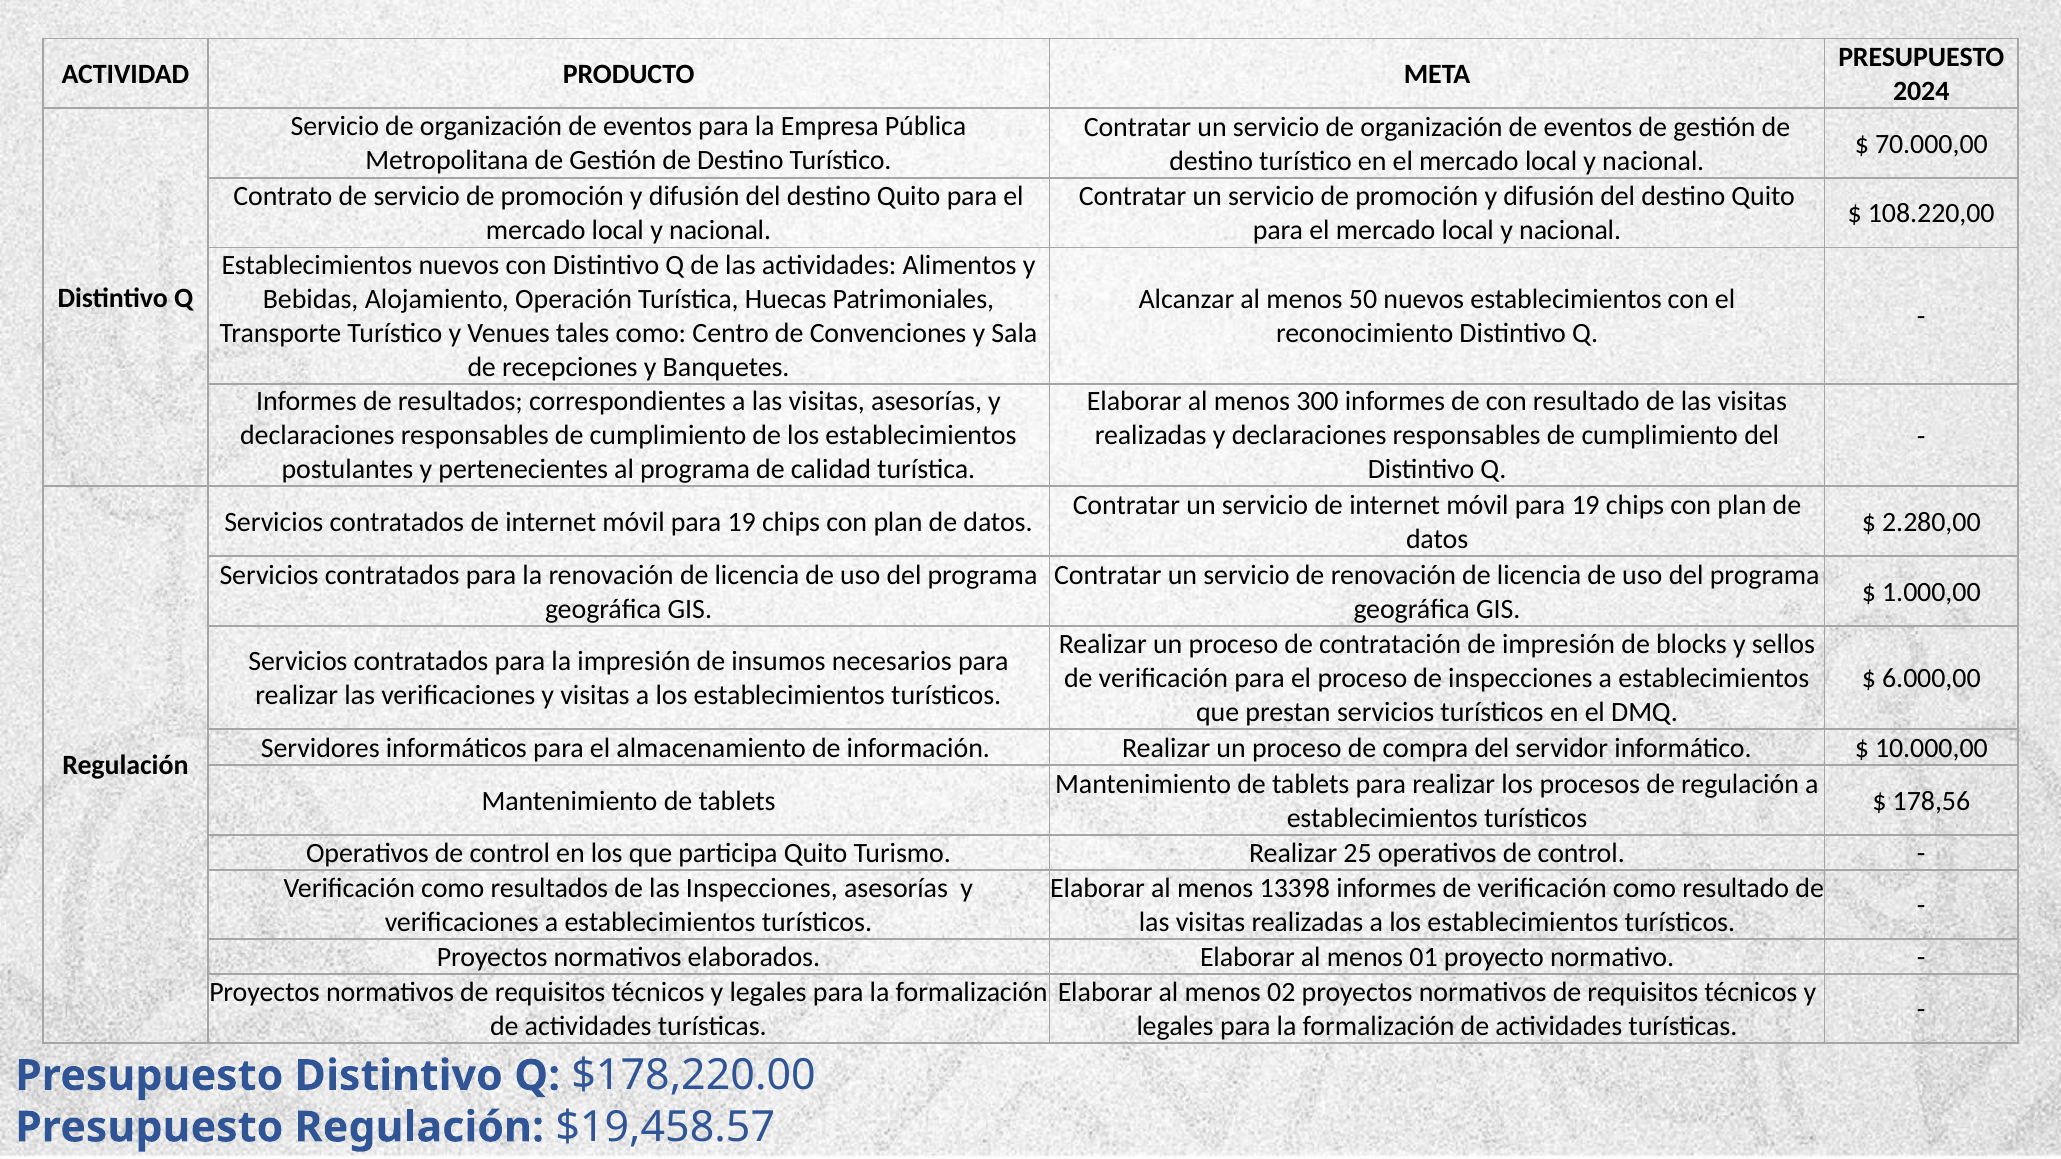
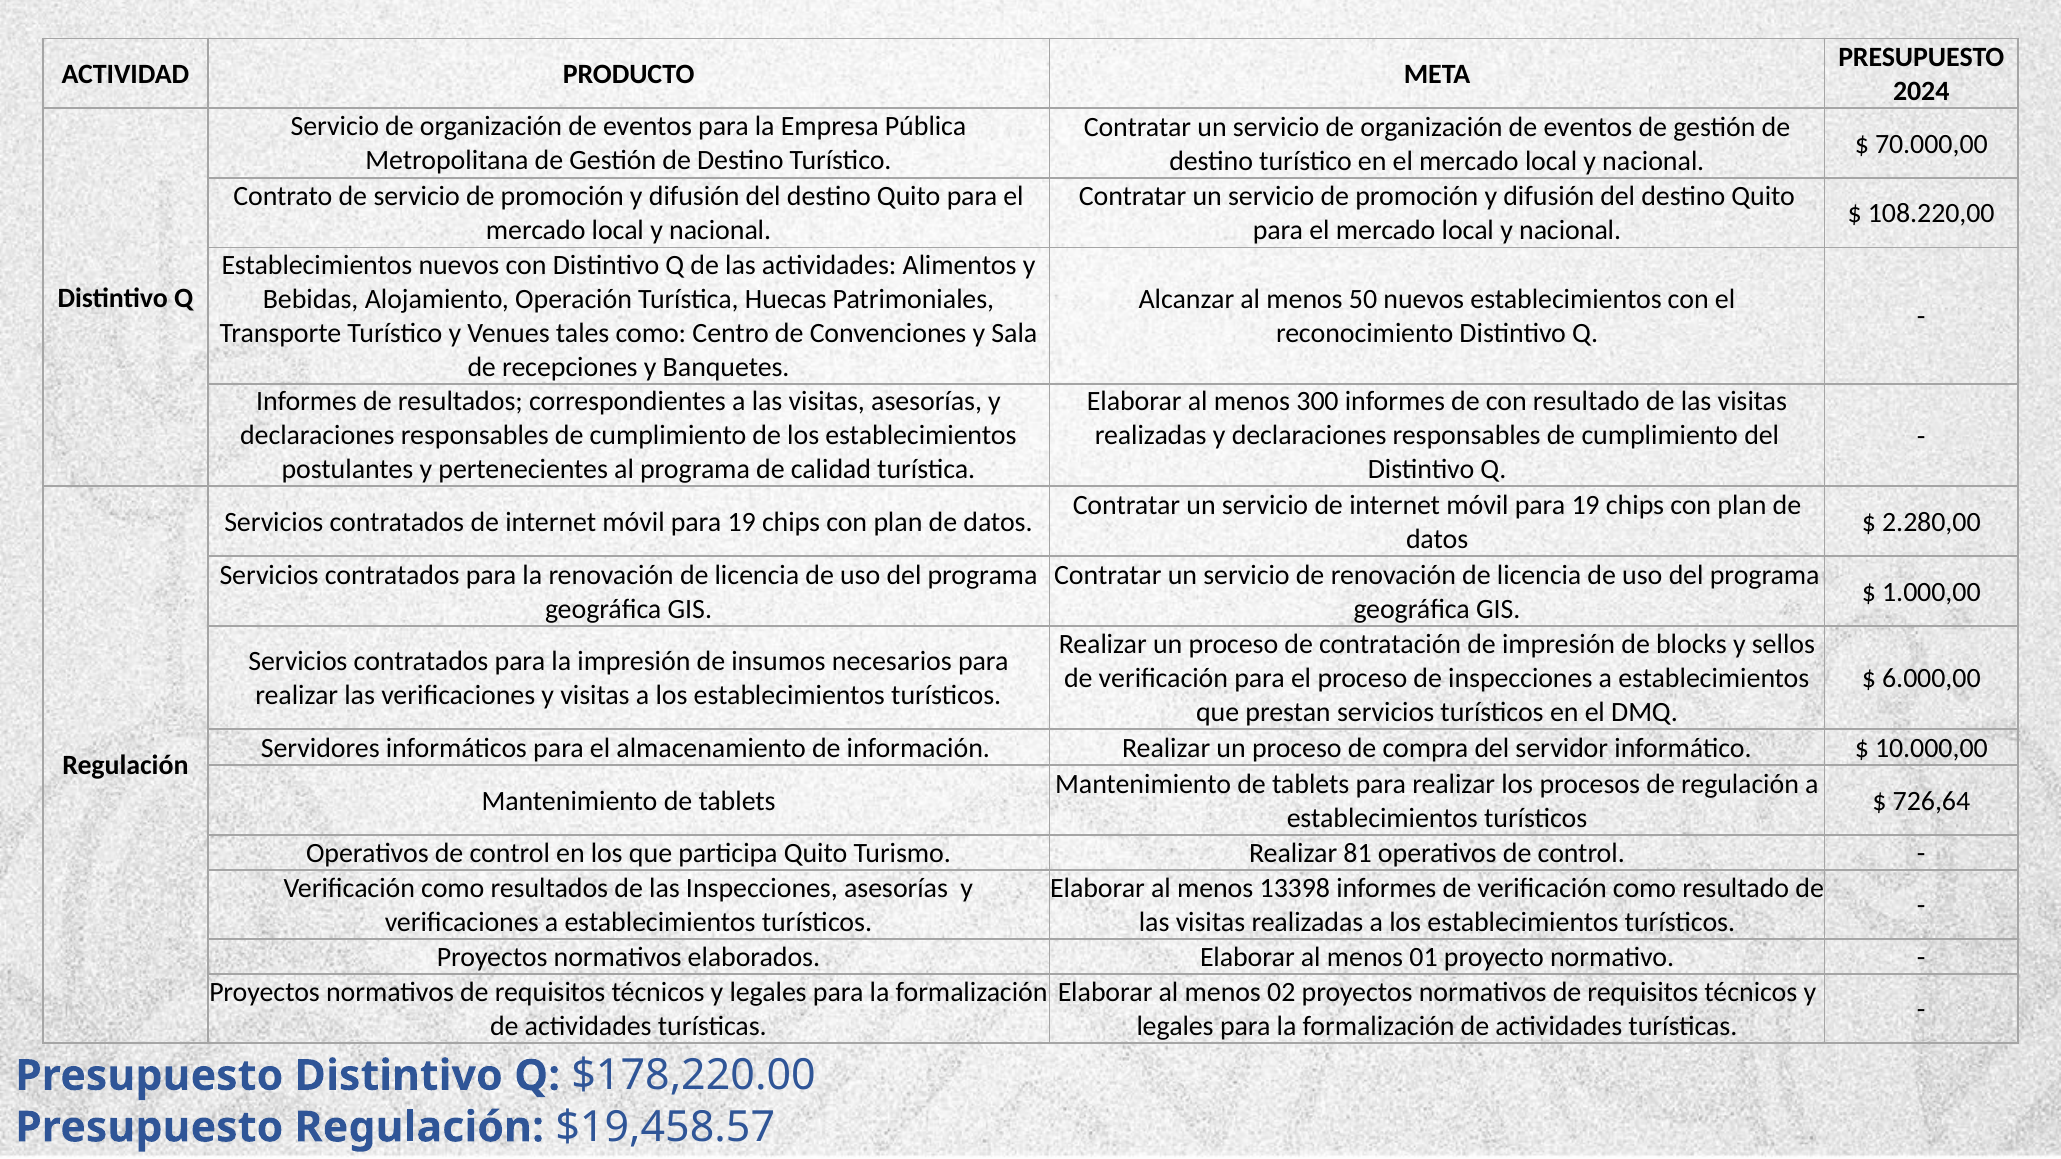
178,56: 178,56 -> 726,64 (1931, 801)
25: 25 -> 81 (1358, 853)
